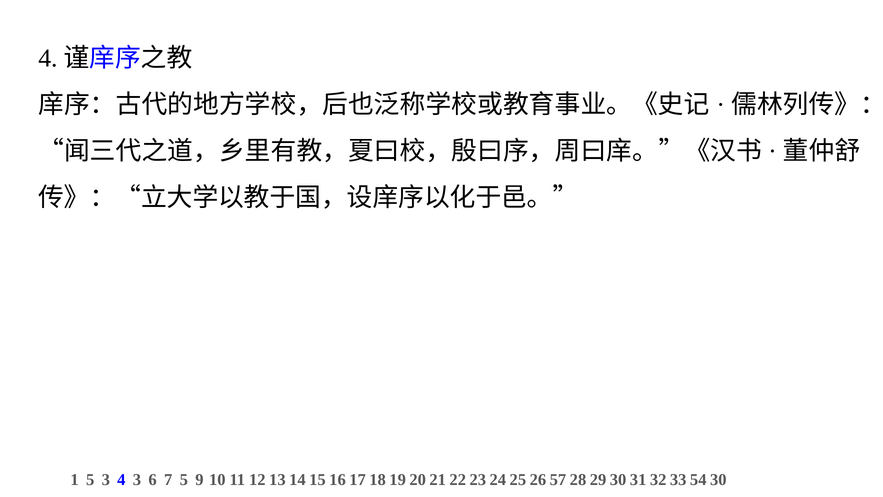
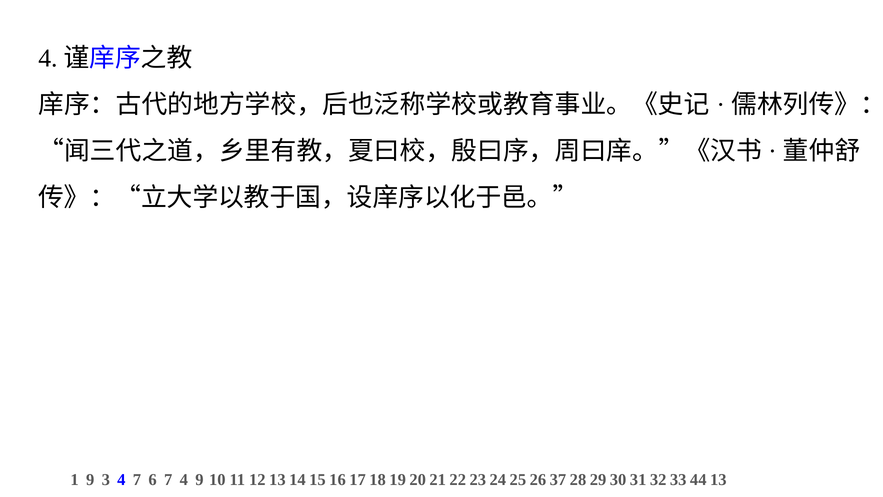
1 5: 5 -> 9 (90, 480)
4 3: 3 -> 7 (137, 480)
7 5: 5 -> 4 (184, 480)
57: 57 -> 37 (558, 480)
54: 54 -> 44 (698, 480)
30: 30 -> 13 (718, 480)
